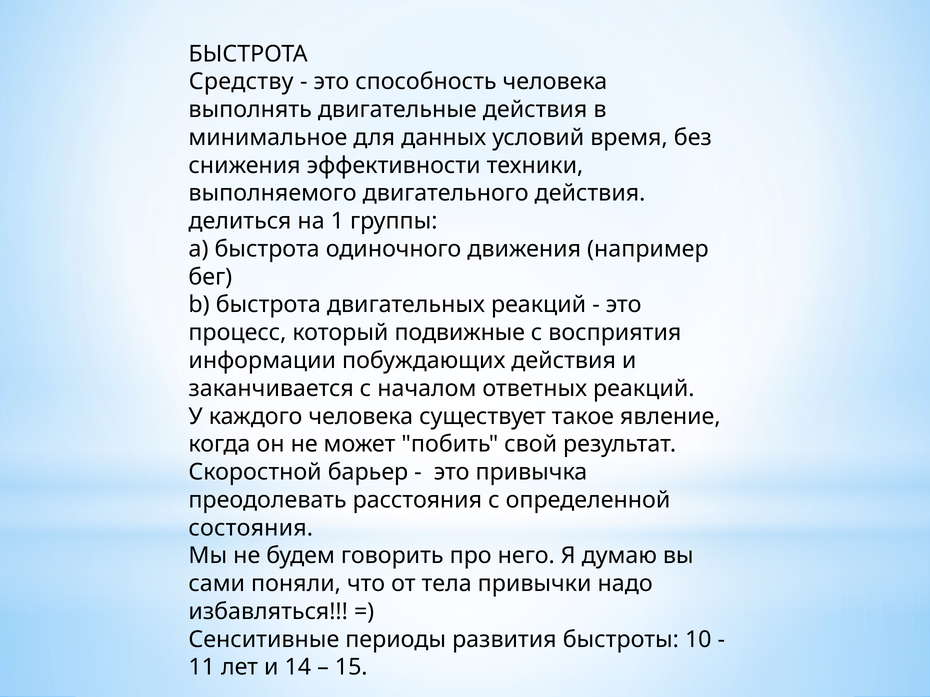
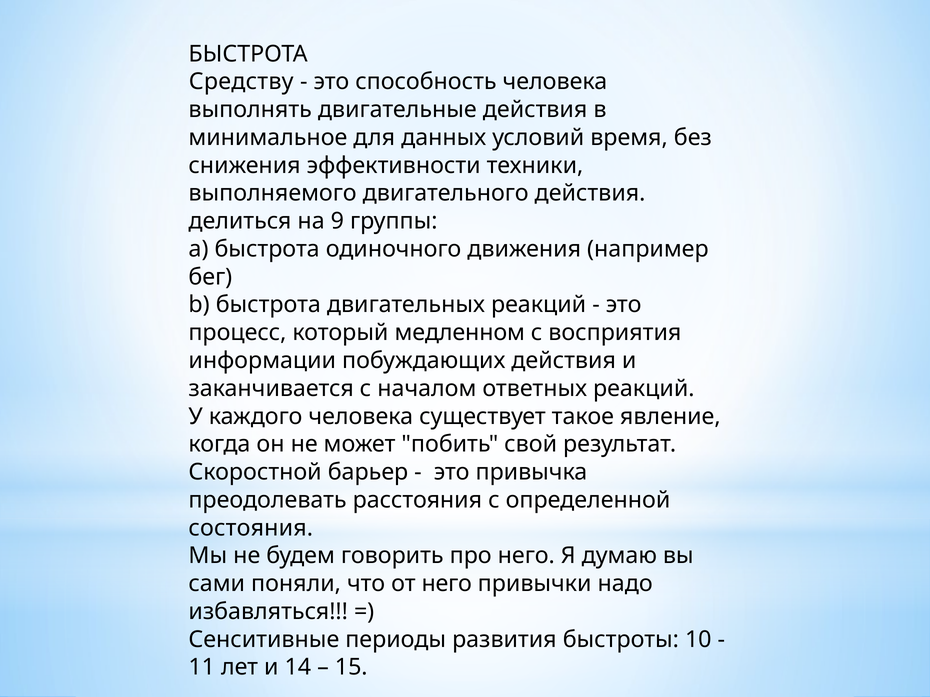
1: 1 -> 9 (337, 221)
подвижные: подвижные -> медленном (460, 333)
от тела: тела -> него (447, 584)
